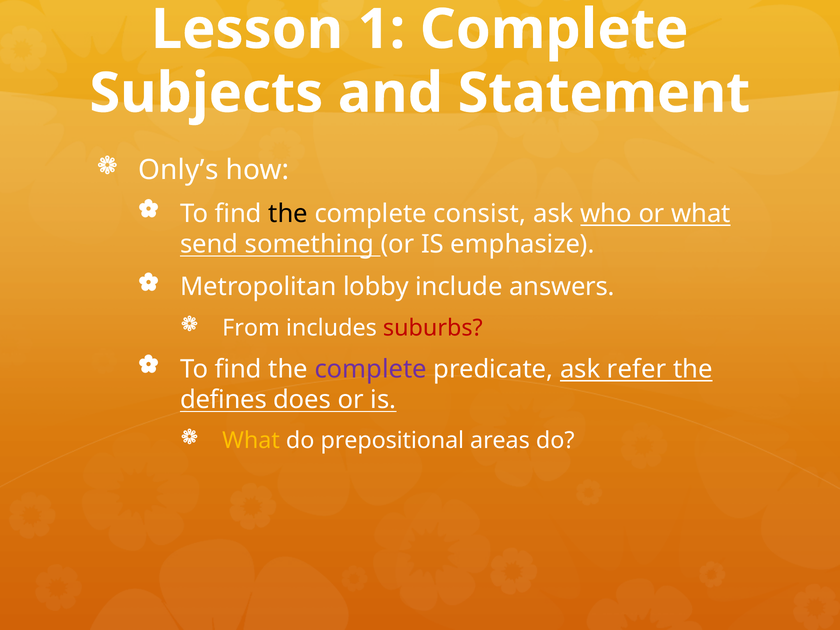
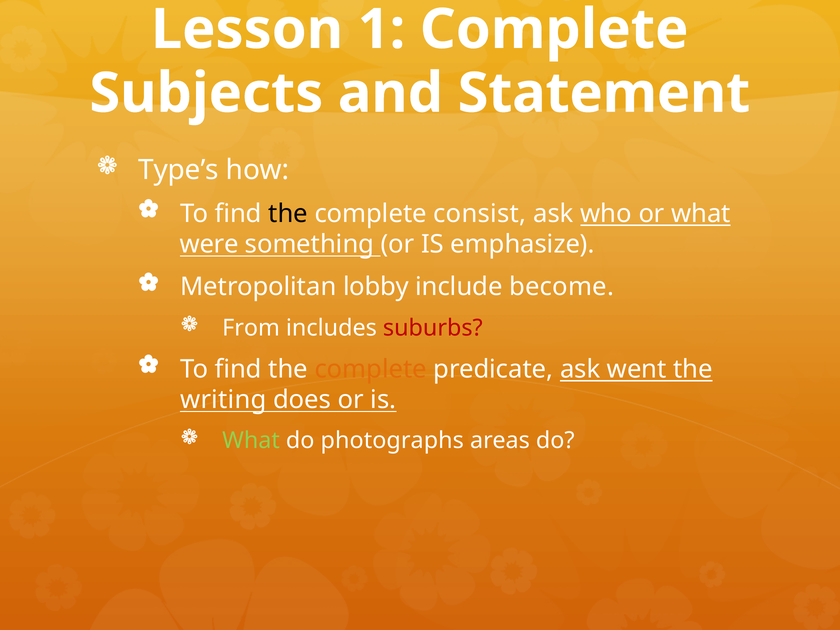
Only’s: Only’s -> Type’s (179, 170)
send: send -> were (209, 244)
answers: answers -> become (562, 287)
complete colour: purple -> orange (371, 369)
refer: refer -> went (637, 369)
defines: defines -> writing (223, 400)
What colour: yellow -> light green (251, 441)
prepositional: prepositional -> photographs (392, 441)
